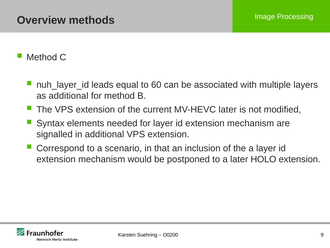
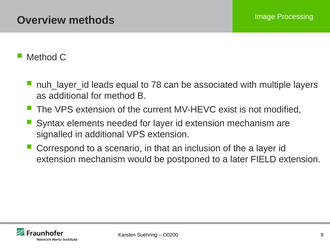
60: 60 -> 78 (156, 85)
MV-HEVC later: later -> exist (228, 109)
HOLO: HOLO -> FIELD (263, 159)
